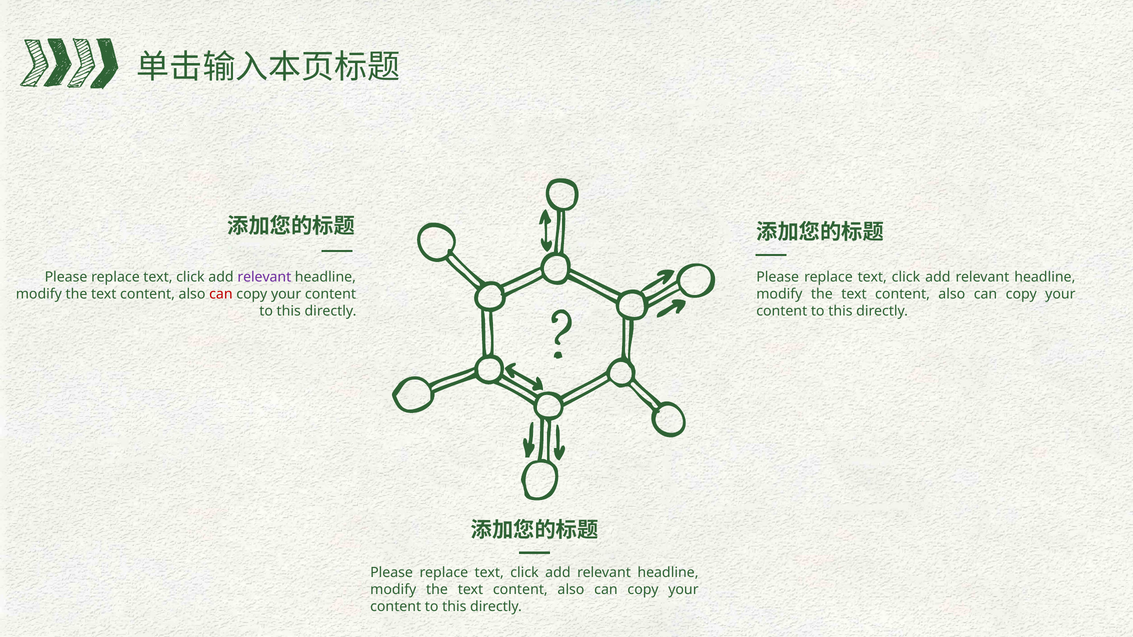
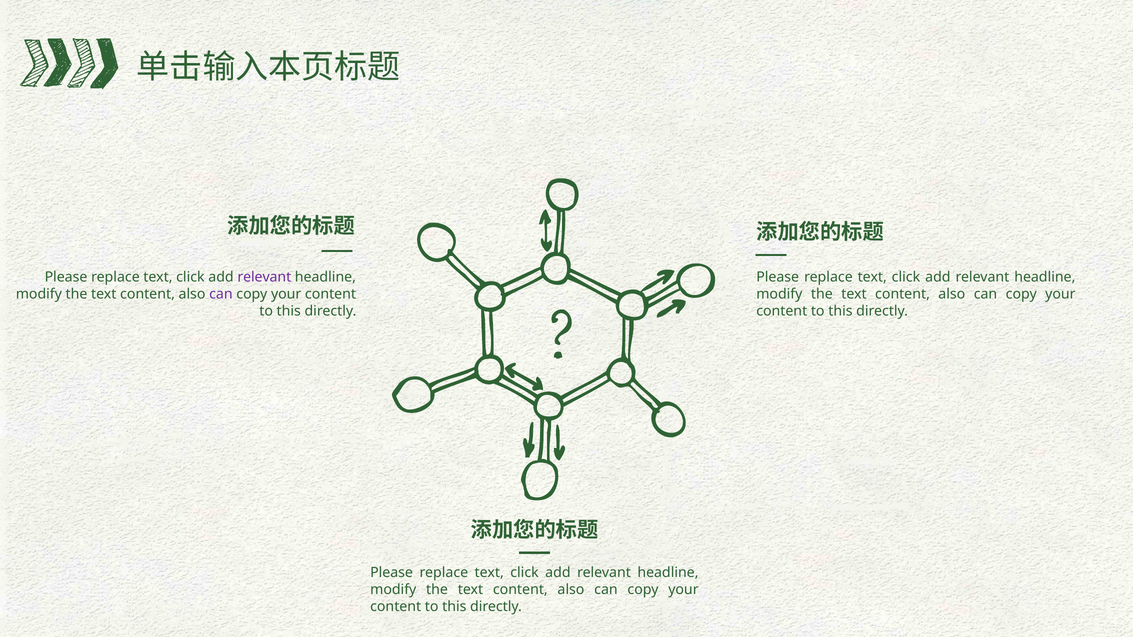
can colour: red -> purple (221, 294)
